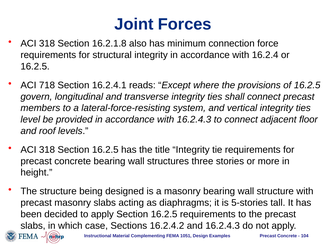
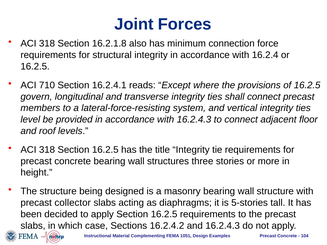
718: 718 -> 710 (47, 85)
precast masonry: masonry -> collector (73, 203)
